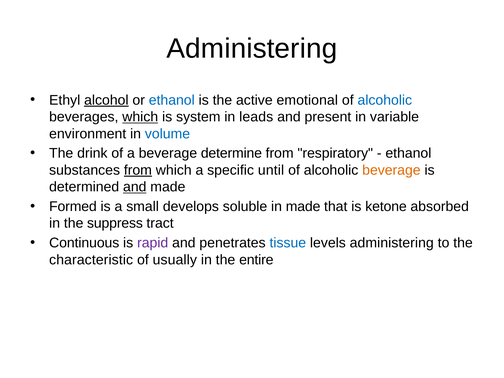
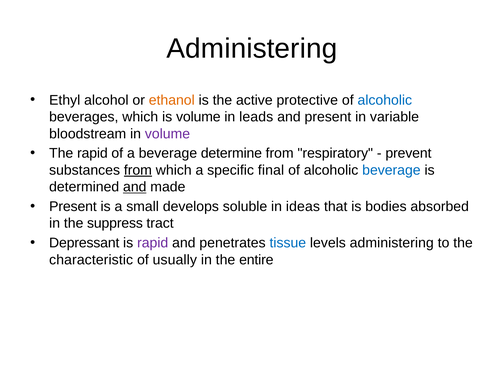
alcohol underline: present -> none (106, 100)
ethanol colour: blue -> orange (172, 100)
emotional: emotional -> protective (307, 100)
which underline: present -> none (140, 117)
is system: system -> volume (198, 117)
environment: environment -> bloodstream (88, 134)
volume colour: blue -> purple (167, 134)
The drink: drink -> rapid (92, 153)
ethanol: ethanol -> prevent (408, 153)
until: until -> final (271, 170)
beverage colour: orange -> blue (391, 170)
Formed: Formed -> Present (73, 207)
in made: made -> ideas (303, 207)
ketone: ketone -> bodies (386, 207)
Continuous: Continuous -> Depressant (84, 243)
